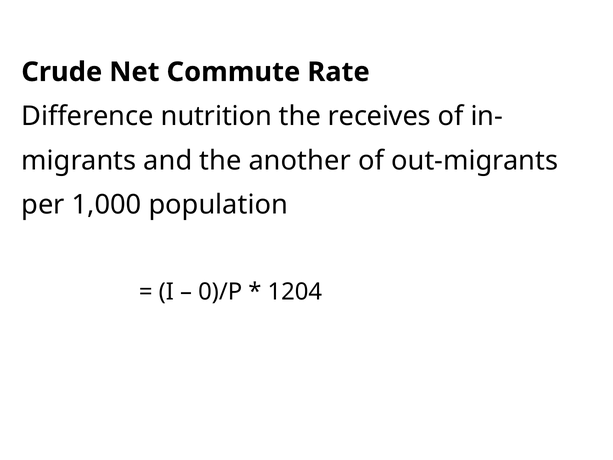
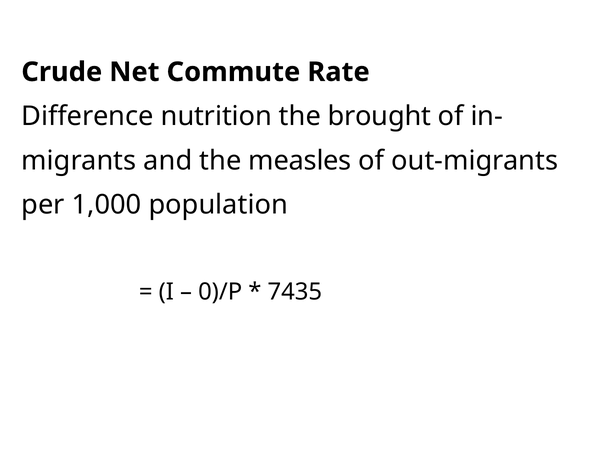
receives: receives -> brought (379, 116)
another: another -> measles (300, 161)
1204: 1204 -> 7435 (295, 292)
